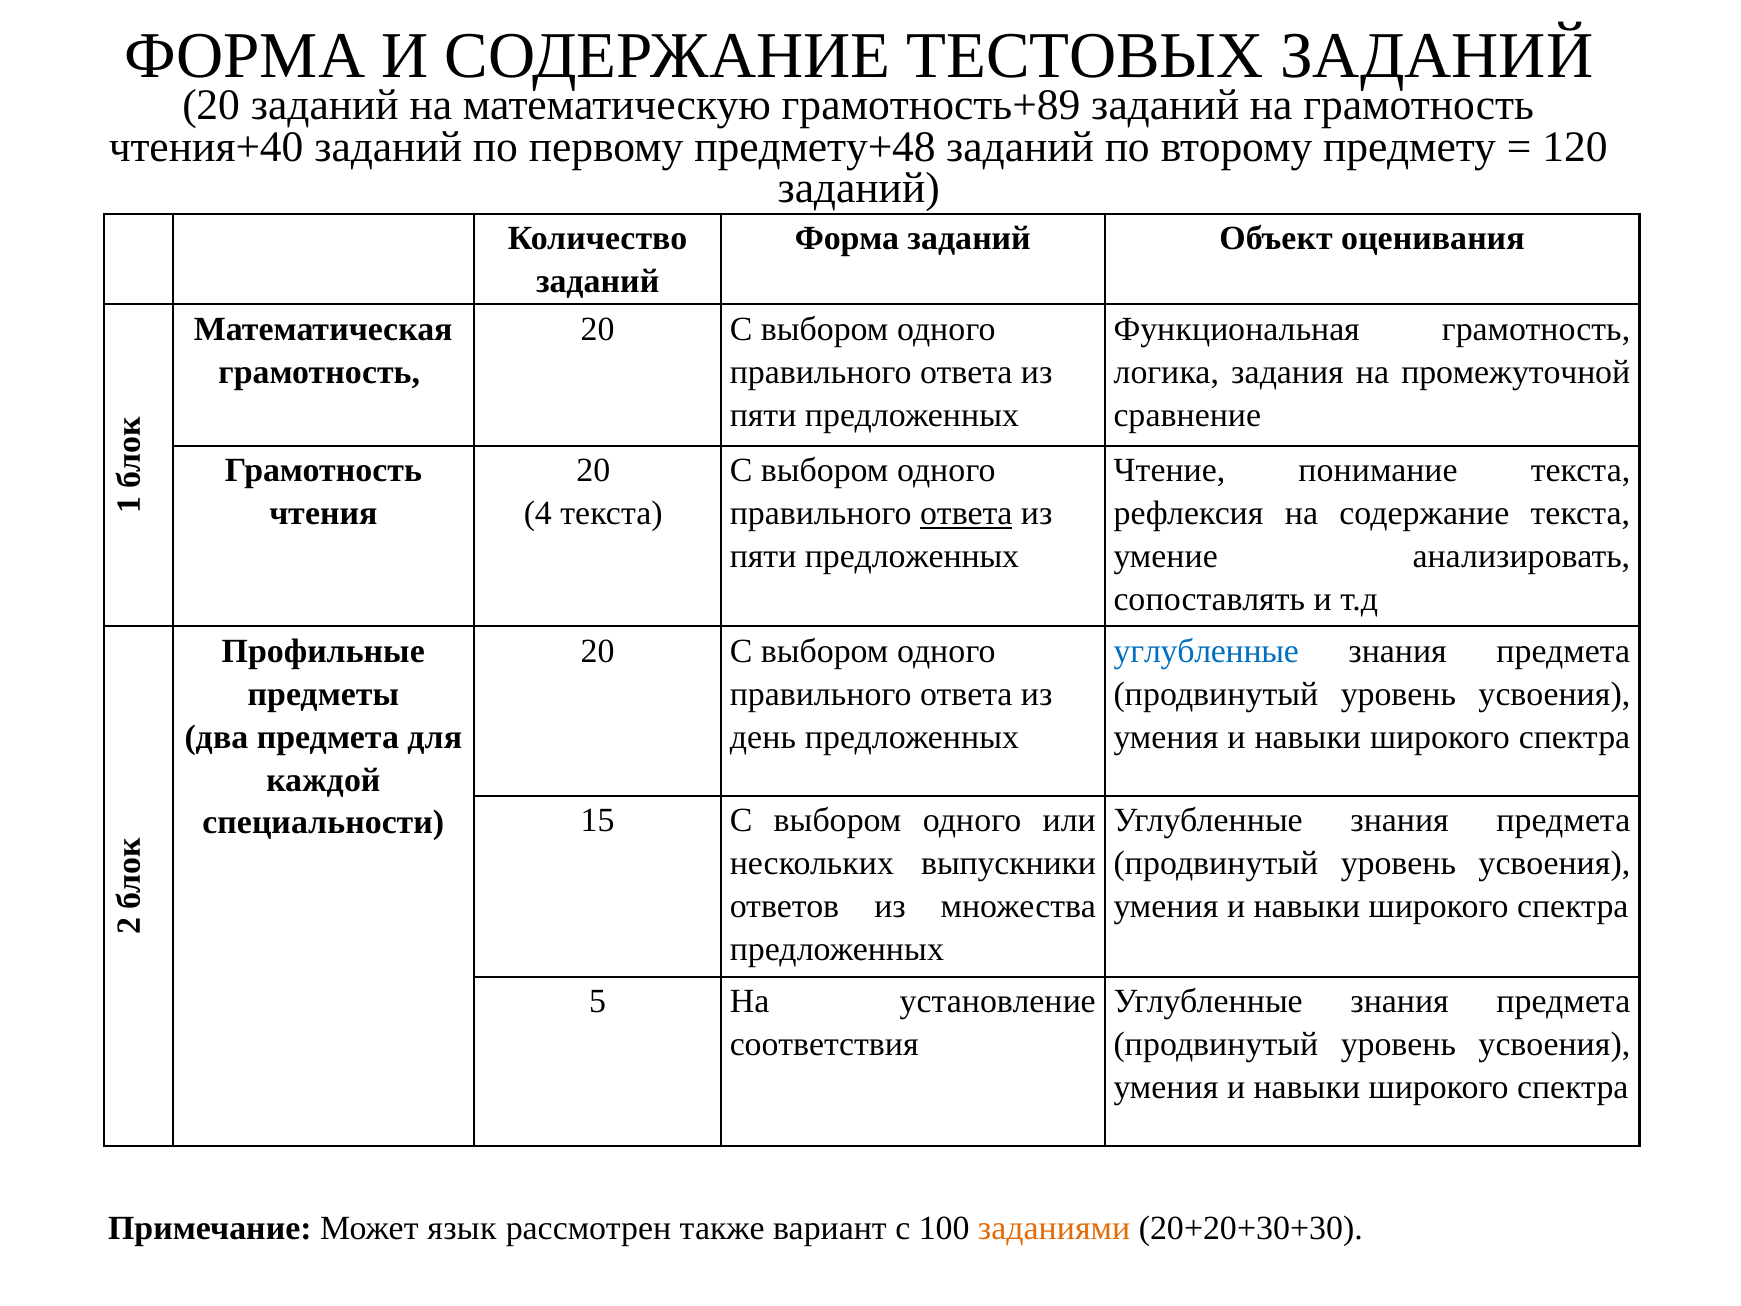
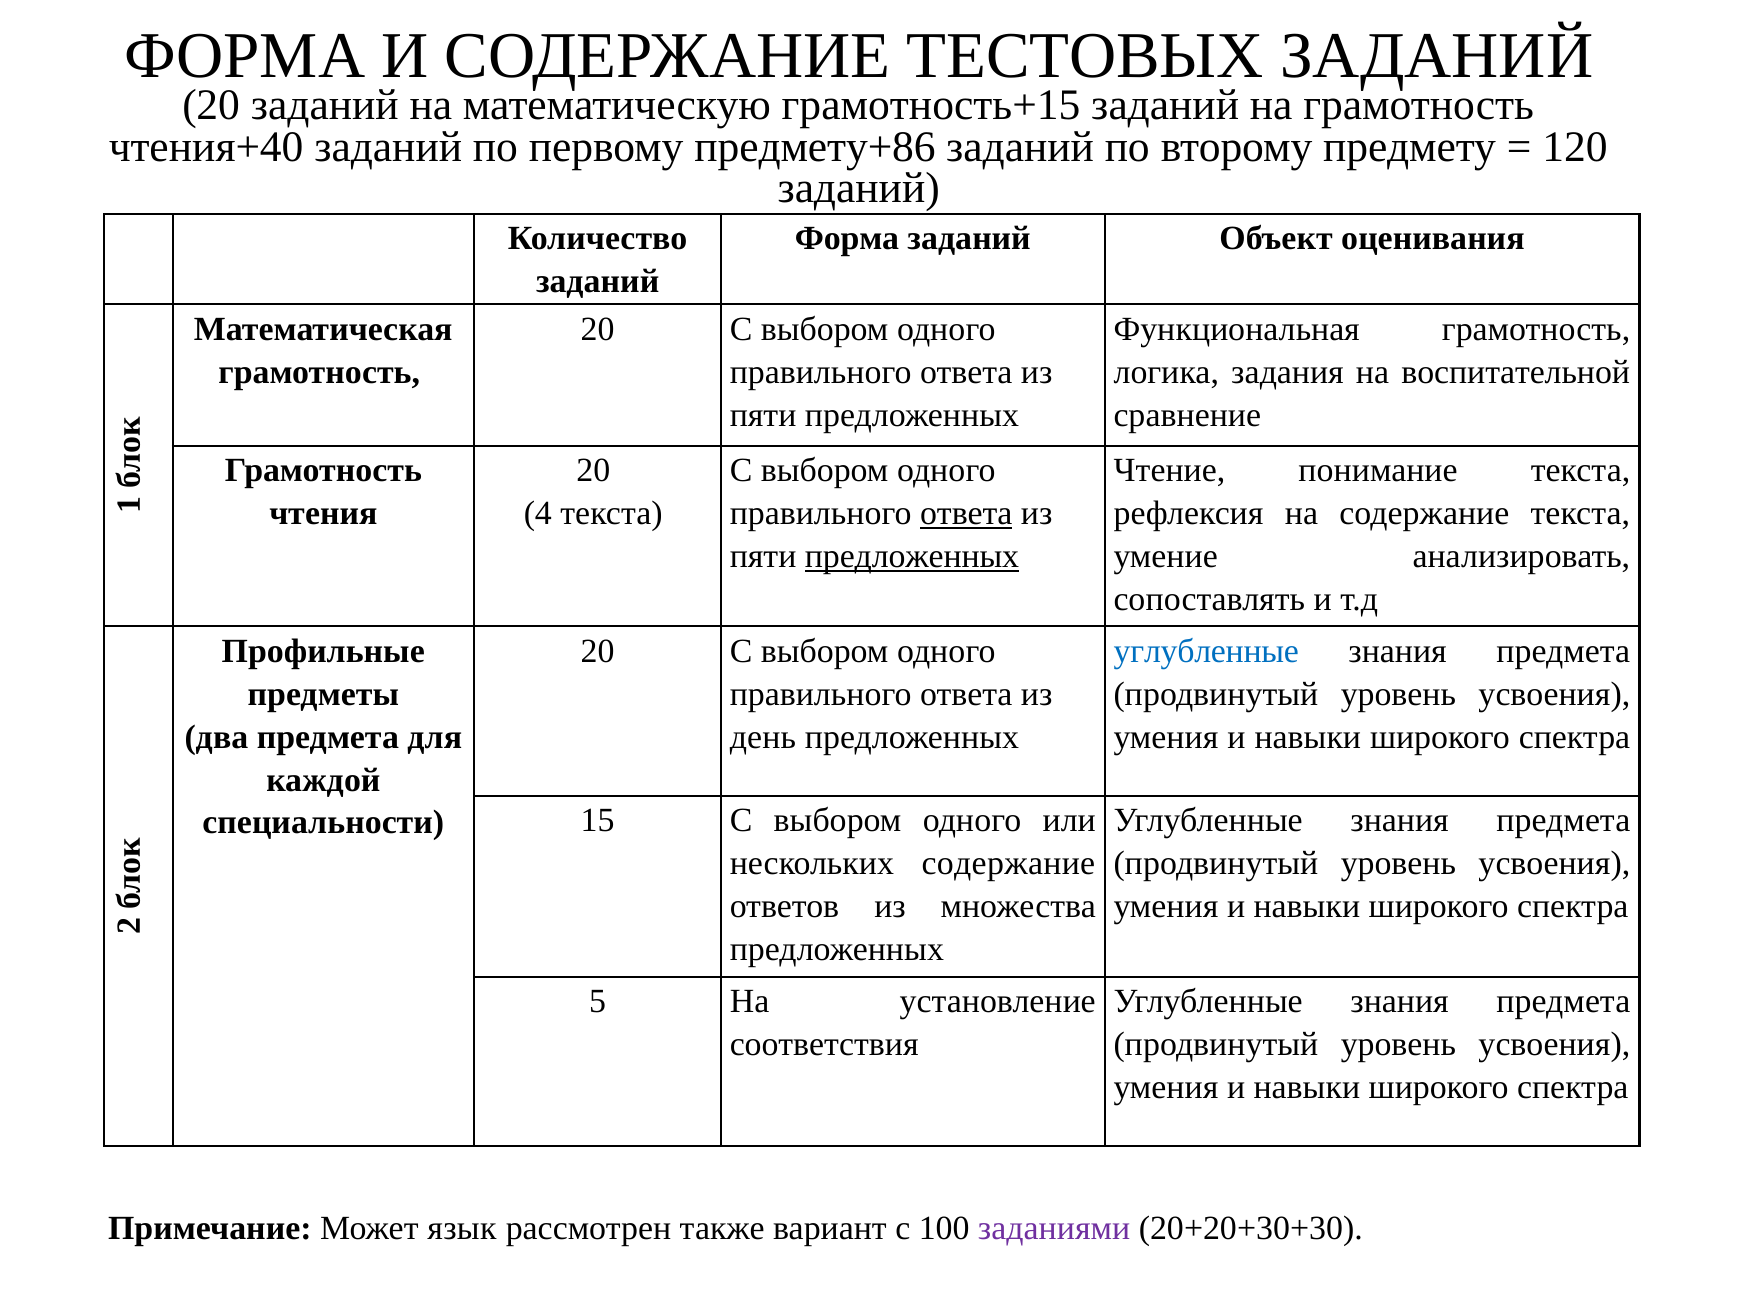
грамотность+89: грамотность+89 -> грамотность+15 (931, 105)
предмету+48: предмету+48 -> предмету+86 (815, 147)
промежуточной: промежуточной -> воспитательной (1516, 372)
предложенных underline: none -> present (912, 556)
нескольких выпускники: выпускники -> содержание (1008, 864)
заданиями colour: orange -> purple (1054, 1228)
